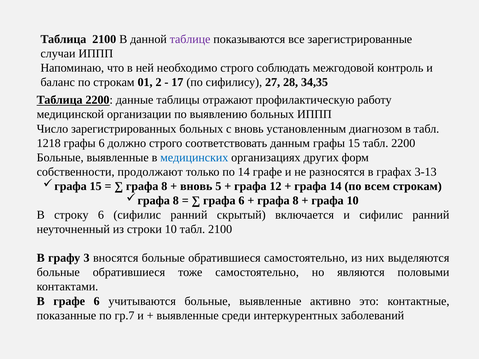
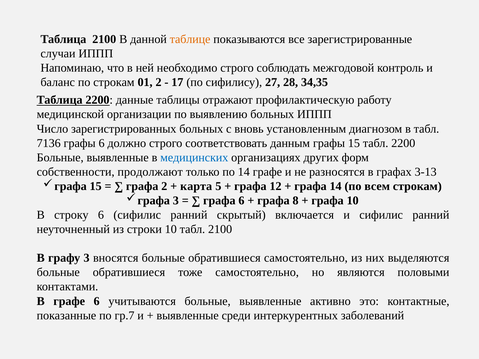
таблице colour: purple -> orange (190, 39)
1218: 1218 -> 7136 (49, 143)
8: 8 -> 2 (164, 186)
вновь: вновь -> карта (196, 186)
8: 8 -> 3 (176, 201)
